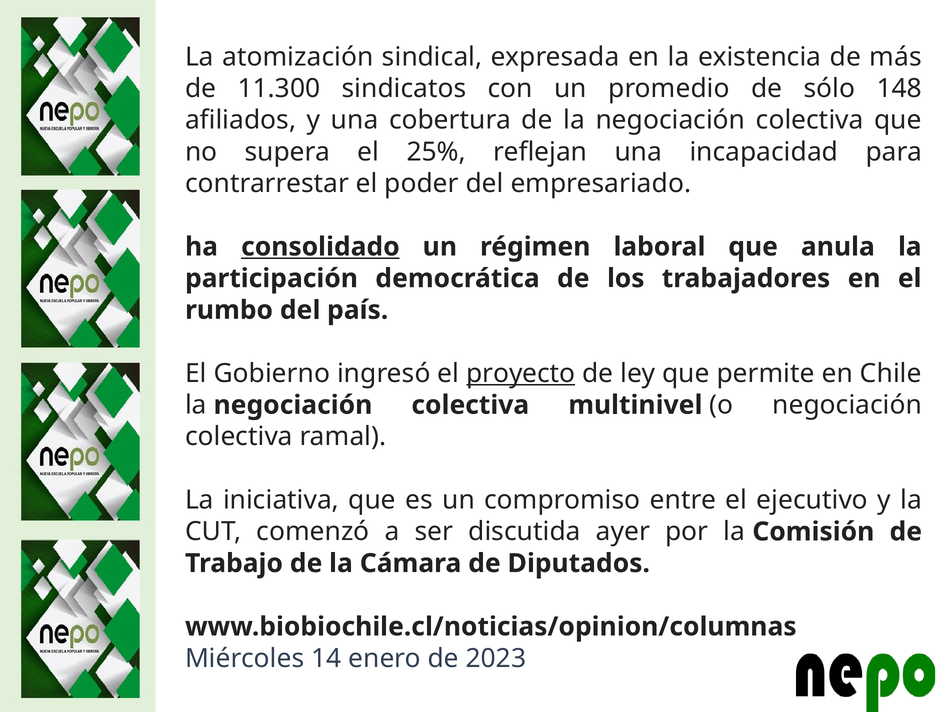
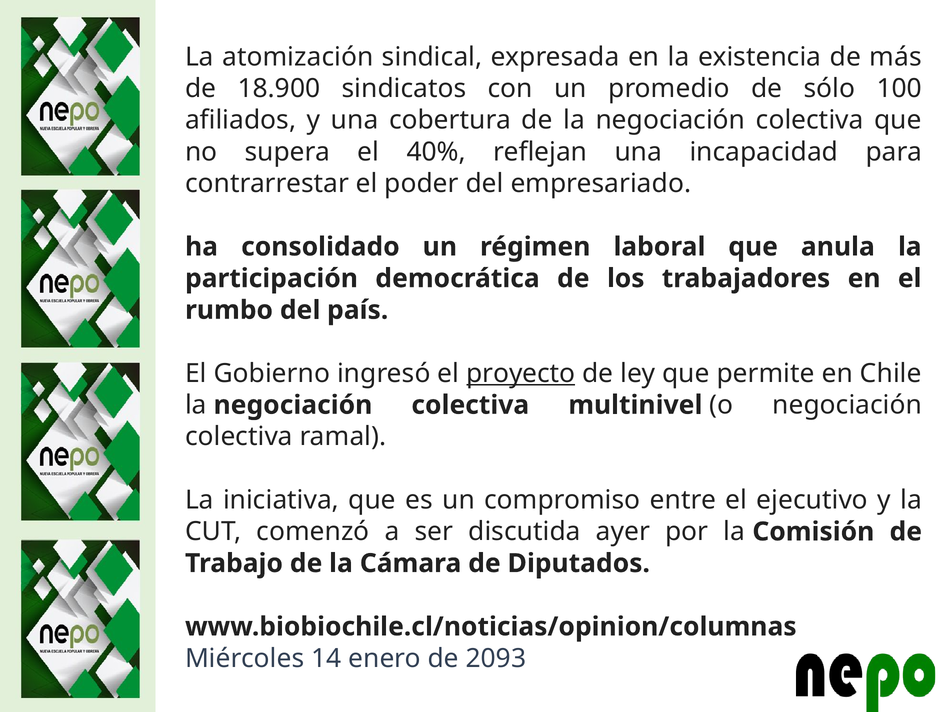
11.300: 11.300 -> 18.900 (279, 89)
148: 148 -> 100 (899, 89)
25%: 25% -> 40% (436, 152)
consolidado underline: present -> none (320, 247)
2023: 2023 -> 2093 (496, 659)
